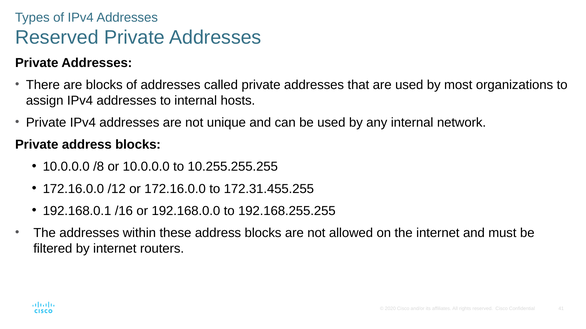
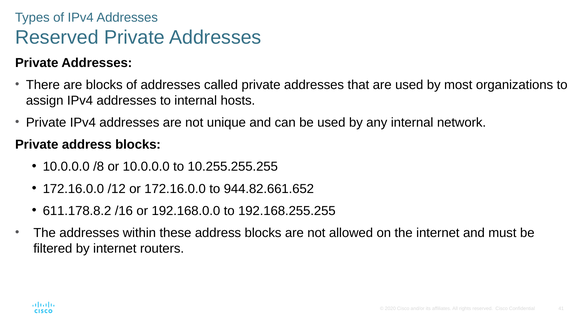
172.31.455.255: 172.31.455.255 -> 944.82.661.652 (269, 189)
192.168.0.1: 192.168.0.1 -> 611.178.8.2 (77, 211)
